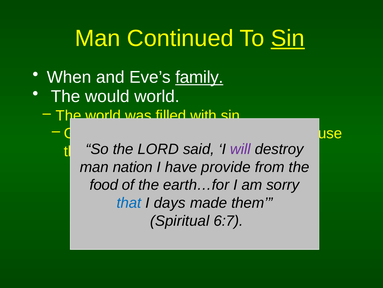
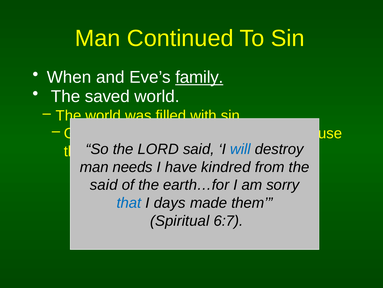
Sin underline: present -> none (288, 38)
would: would -> saved (107, 96)
will colour: purple -> blue (240, 149)
nation: nation -> needs (133, 167)
provide: provide -> kindred (226, 167)
food: food -> said (104, 185)
